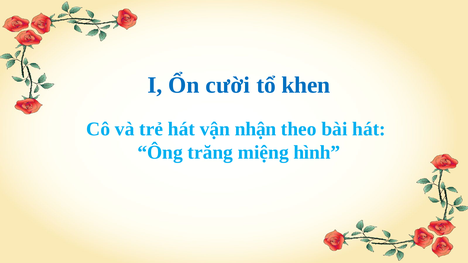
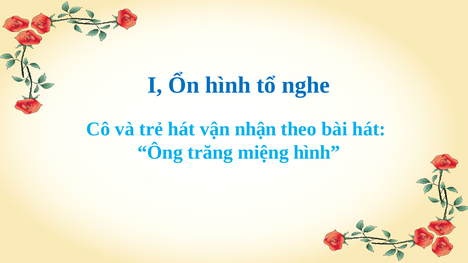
Ổn cười: cười -> hình (228, 85)
khen: khen -> nghe (306, 85)
